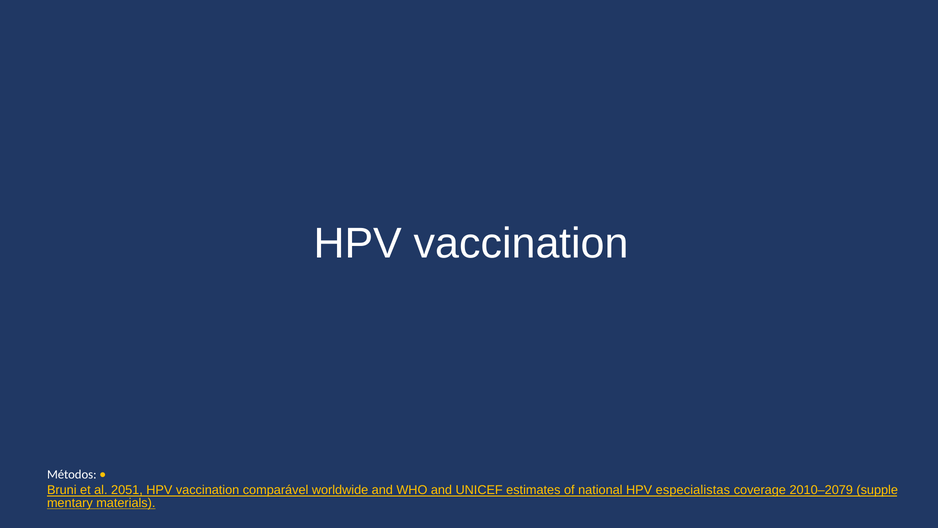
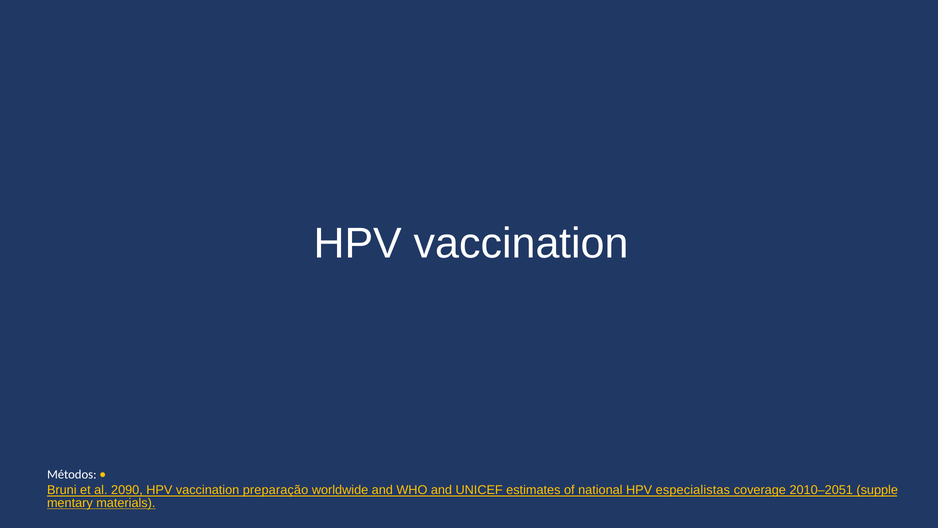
2051: 2051 -> 2090 (127, 490)
comparável: comparável -> preparação (276, 490)
2010–2079: 2010–2079 -> 2010–2051 (821, 490)
